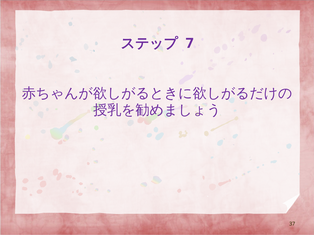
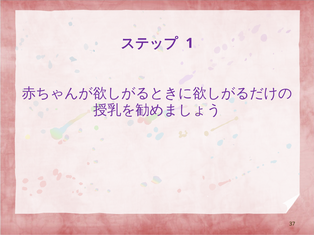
7: 7 -> 1 (190, 43)
